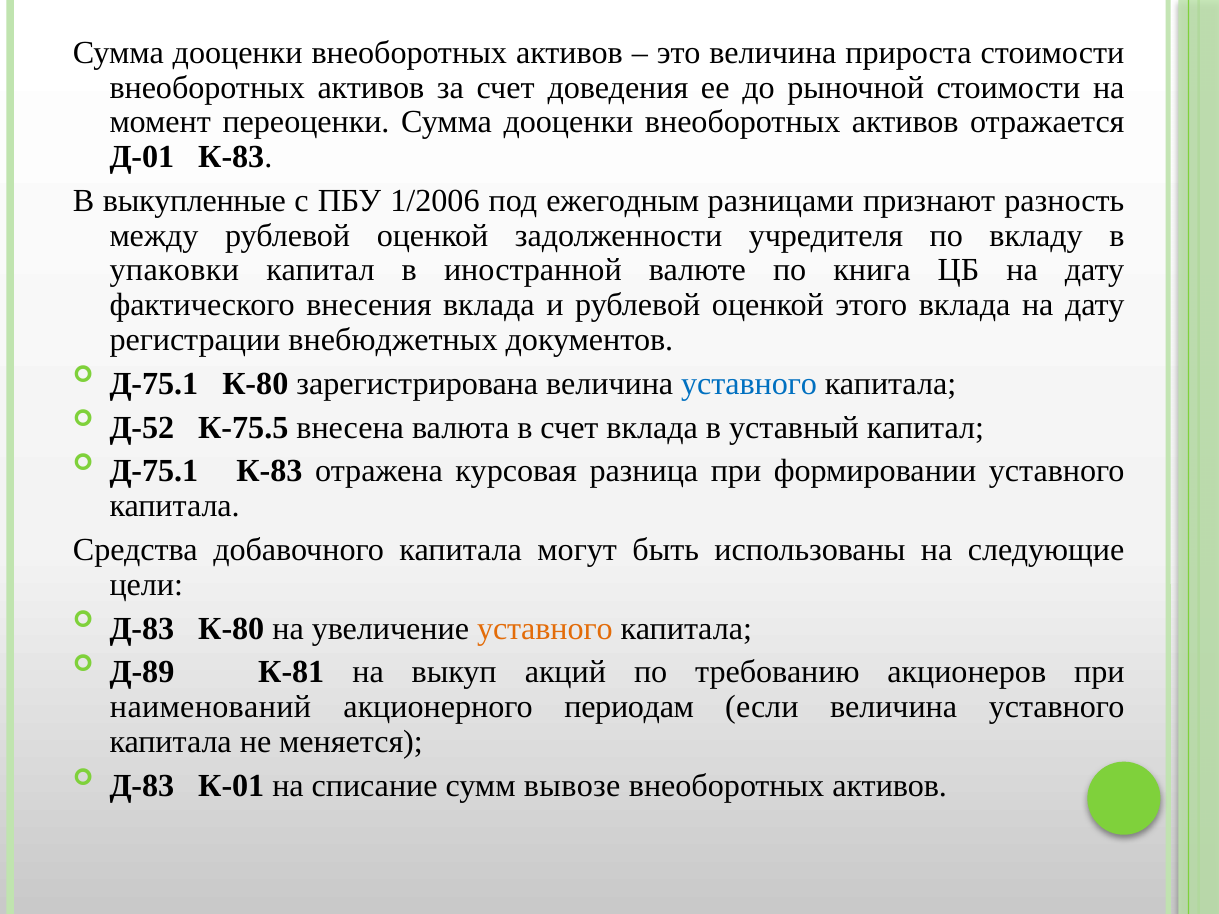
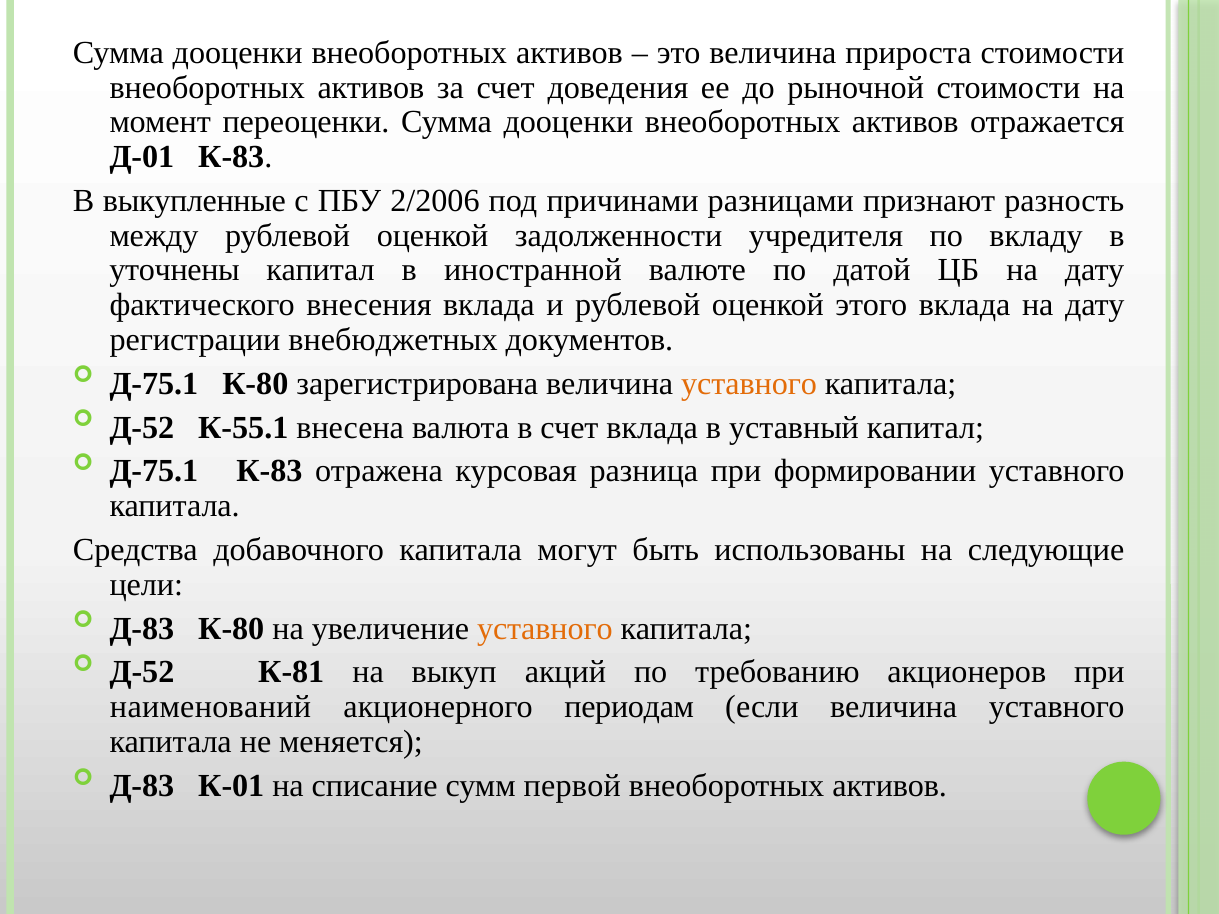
1/2006: 1/2006 -> 2/2006 (435, 201)
ежегодным: ежегодным -> причинами (623, 201)
упаковки: упаковки -> уточнены (175, 270)
книга: книга -> датой (872, 270)
уставного colour: blue -> orange (749, 384)
К-75.5: К-75.5 -> К-55.1 (243, 428)
Д-89: Д-89 -> Д-52 (142, 672)
вывозе: вывозе -> первой (572, 786)
